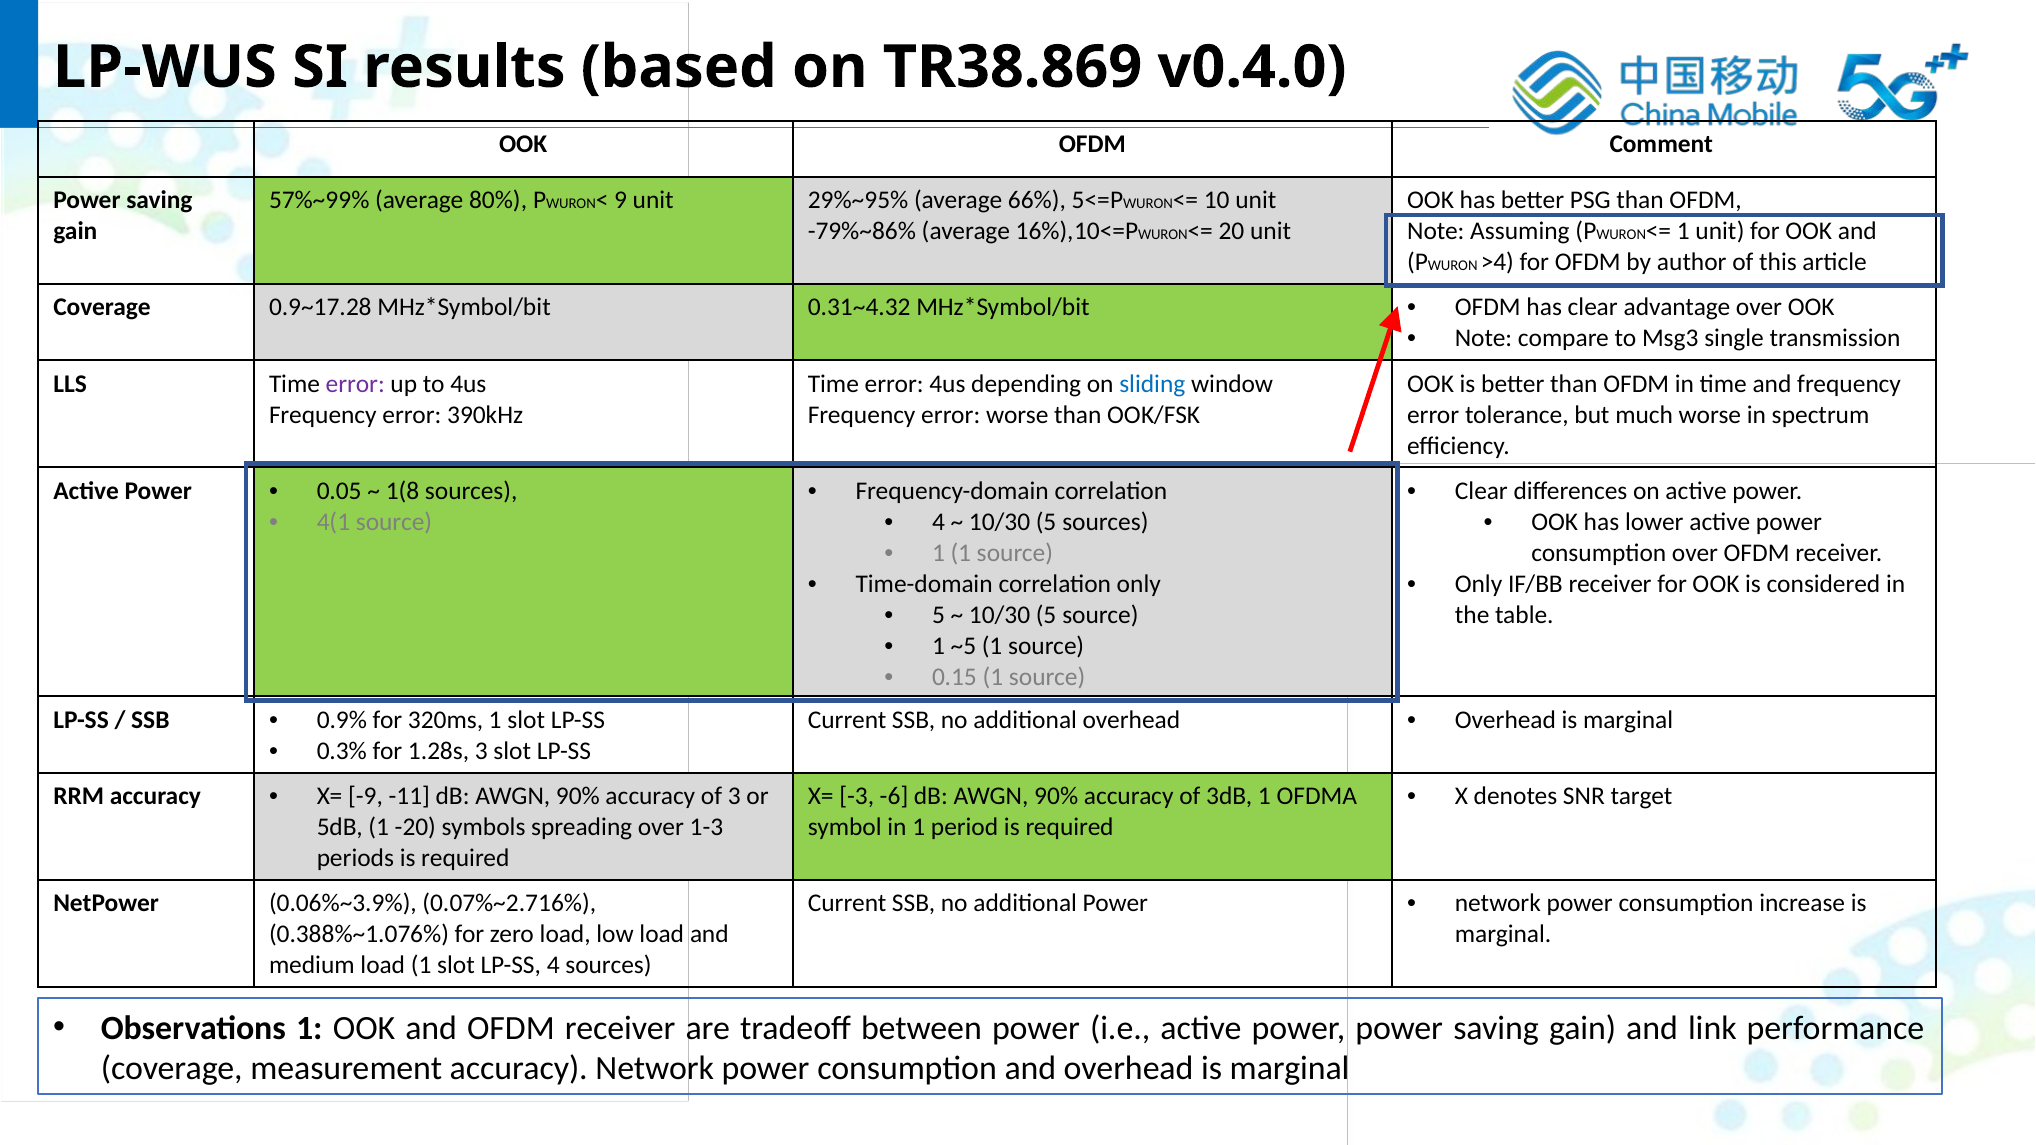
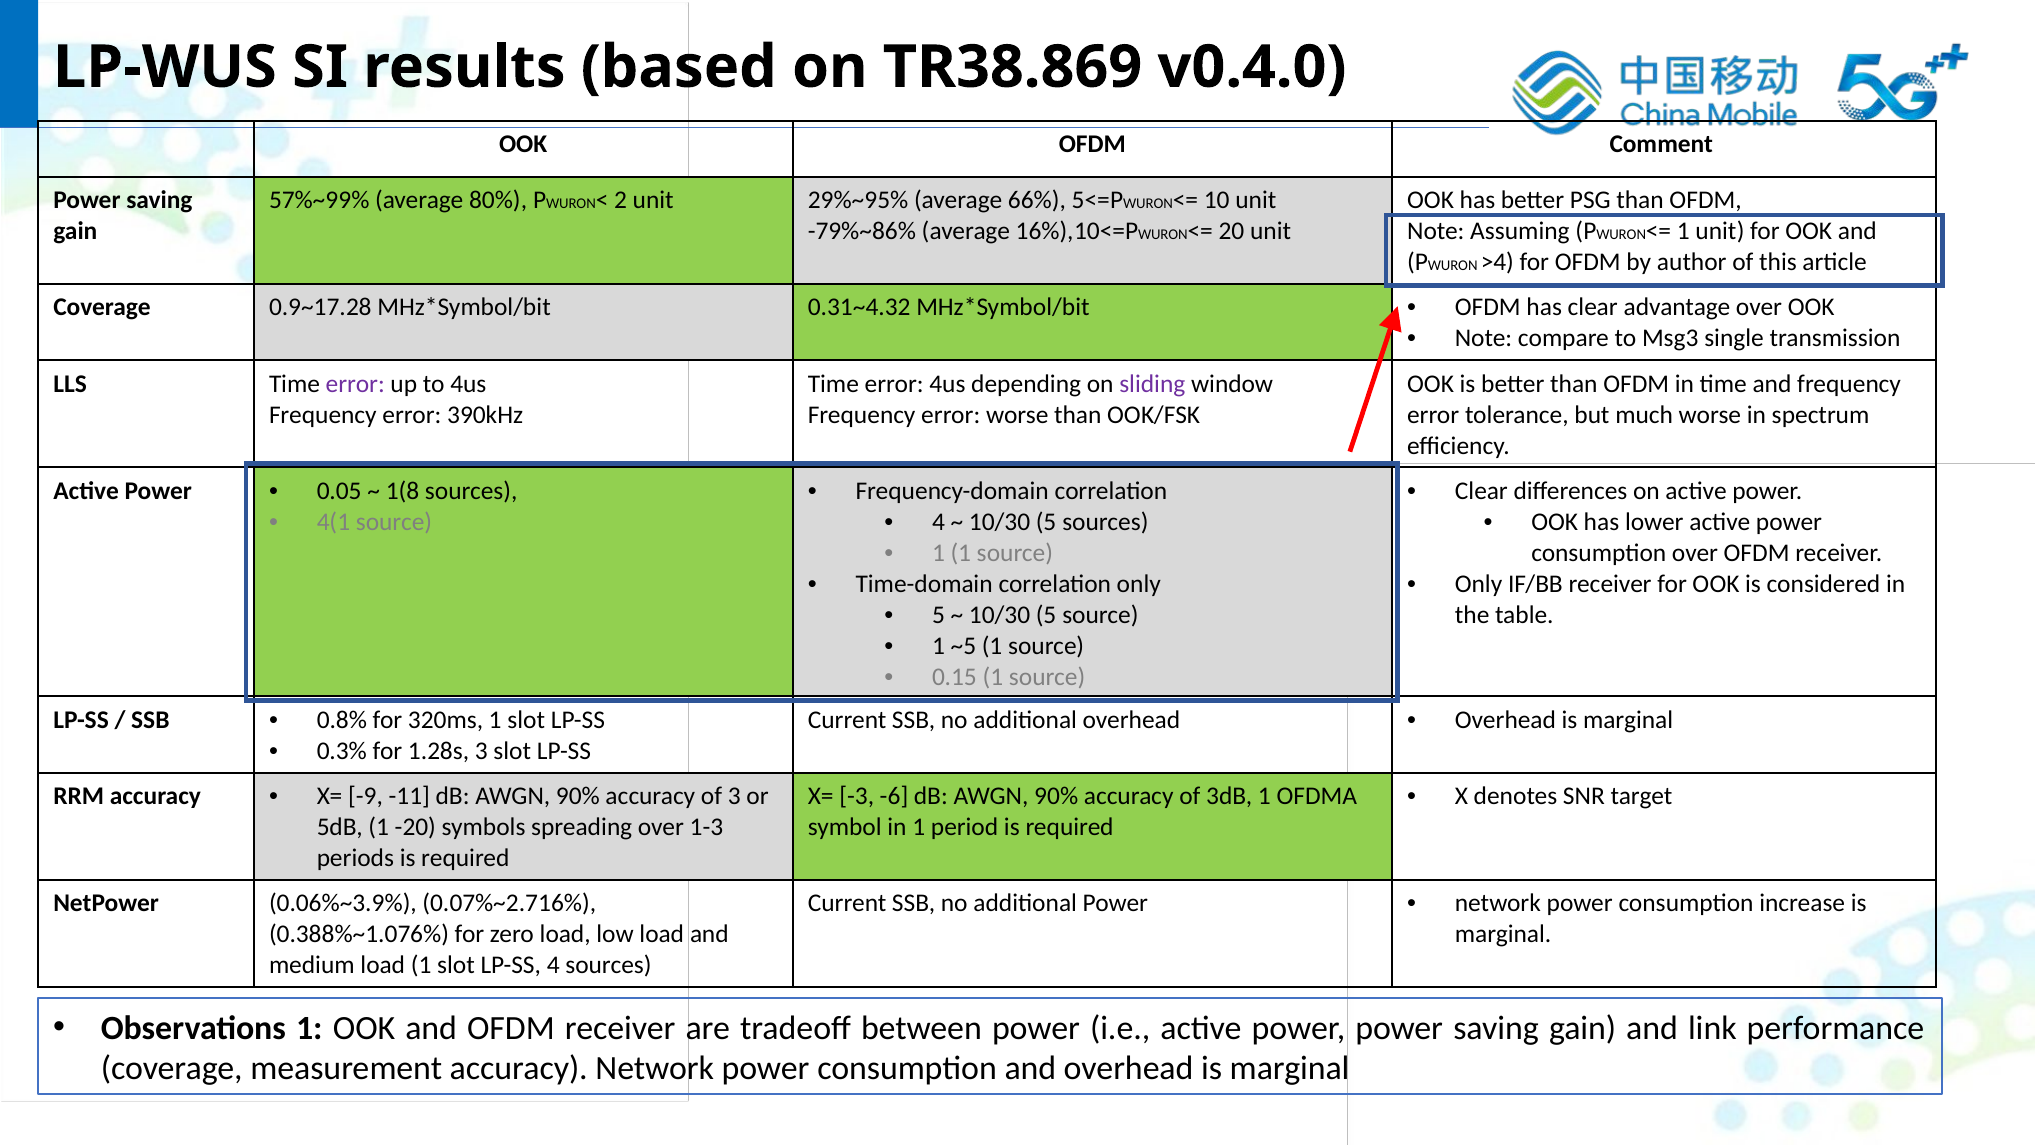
9: 9 -> 2 (621, 201)
sliding colour: blue -> purple (1152, 384)
0.9%: 0.9% -> 0.8% (342, 720)
